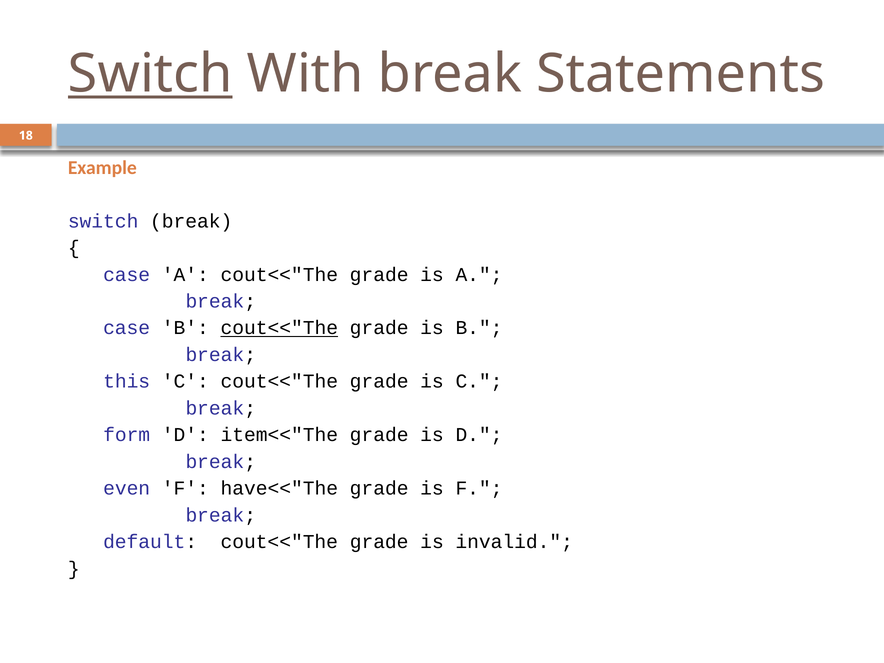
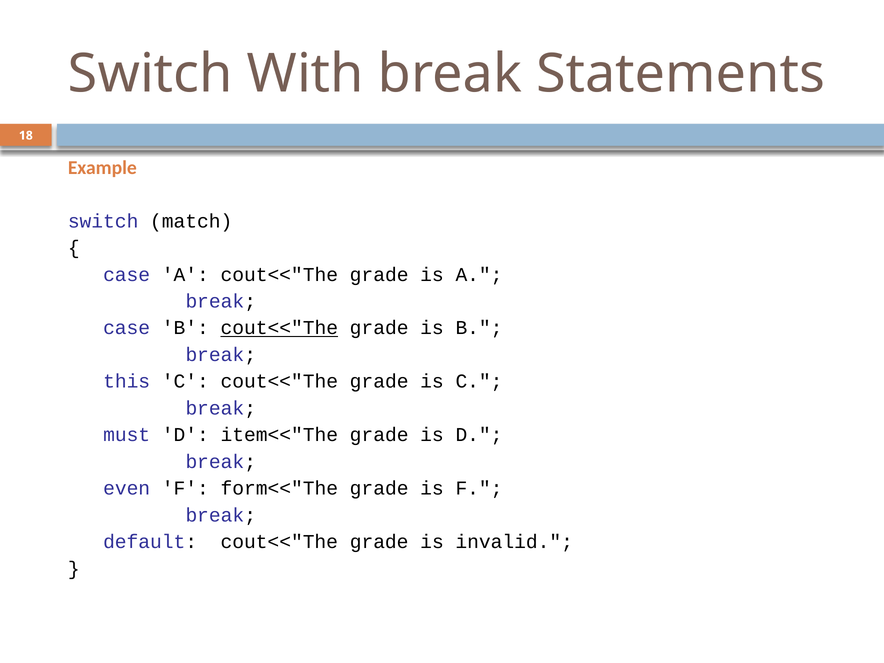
Switch underline: present -> none (150, 74)
switch break: break -> match (191, 221)
form: form -> must (127, 435)
have<<"The: have<<"The -> form<<"The (279, 488)
